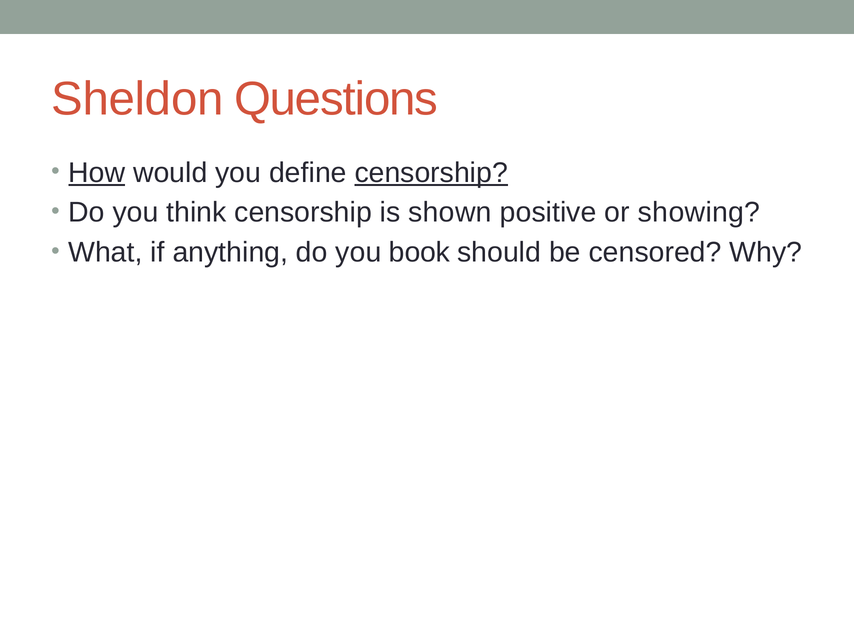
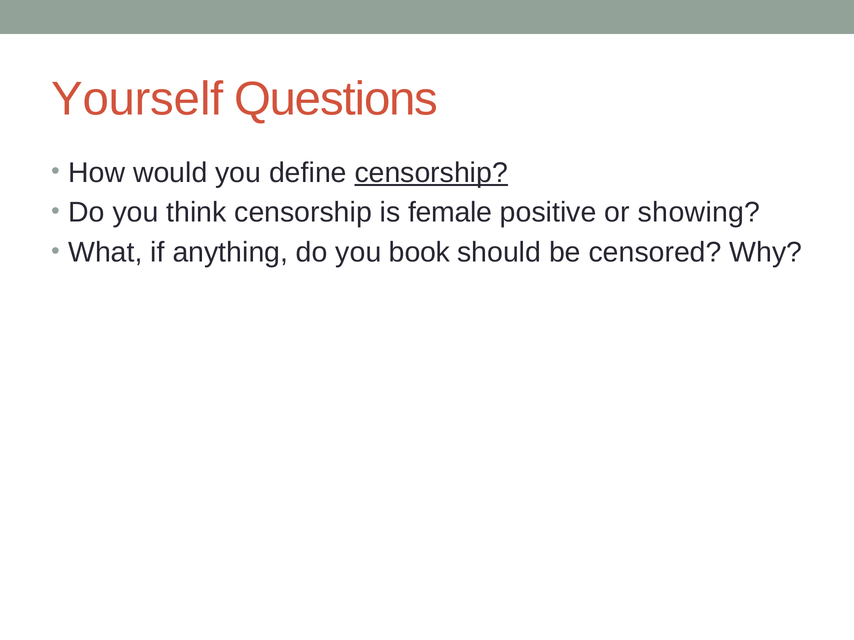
Sheldon: Sheldon -> Yourself (137, 99)
How underline: present -> none (97, 173)
shown: shown -> female (450, 213)
